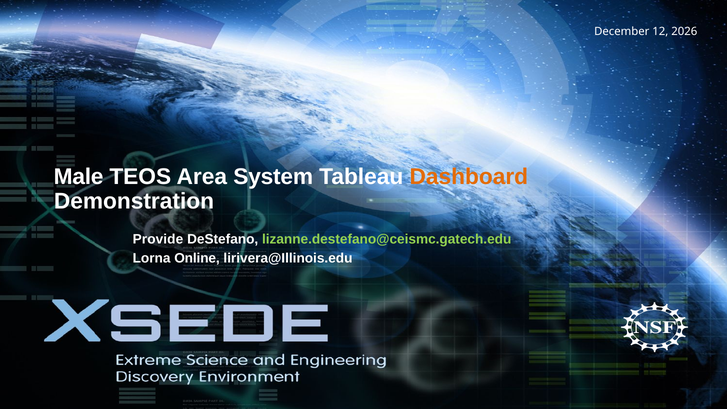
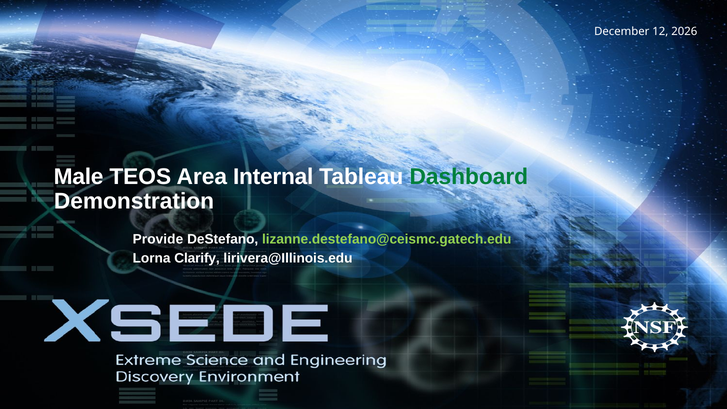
System: System -> Internal (273, 177)
Dashboard colour: orange -> green (469, 177)
Online: Online -> Clarify (197, 258)
